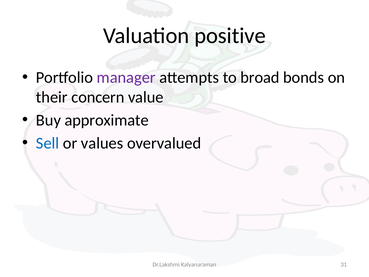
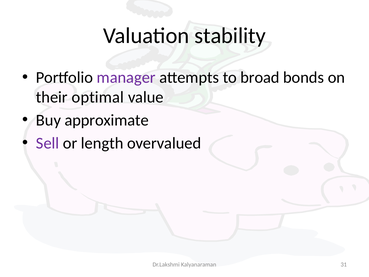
positive: positive -> stability (230, 36)
concern: concern -> optimal (98, 97)
Sell colour: blue -> purple (48, 143)
values: values -> length (102, 143)
